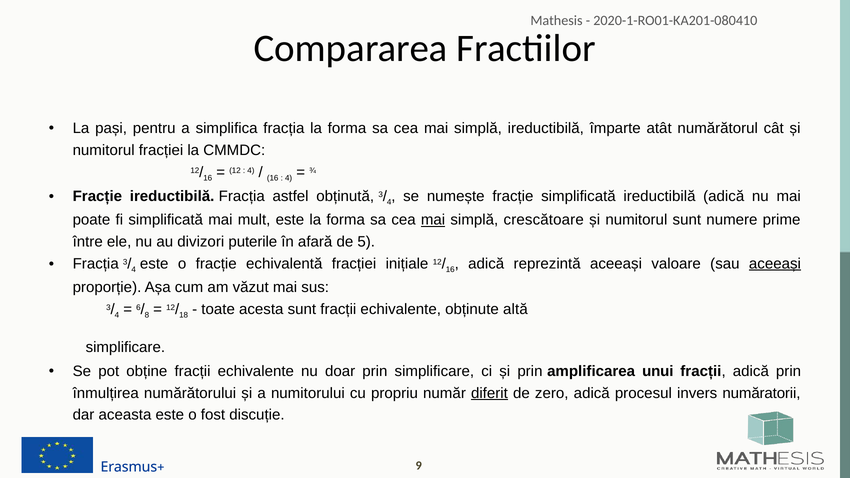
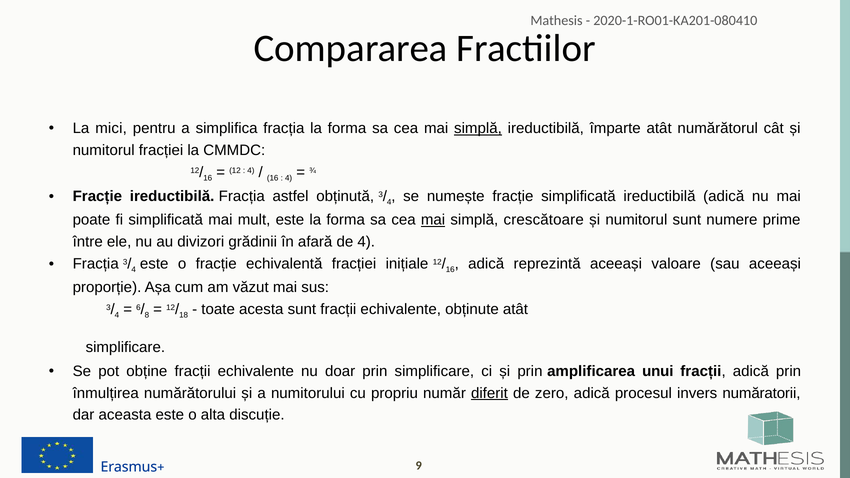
pași: pași -> mici (111, 128)
simplă underline: none -> present (478, 128)
puterile: puterile -> grădinii (253, 242)
de 5: 5 -> 4 (366, 242)
aceeași underline: present -> none (775, 264)
obținute altă: altă -> atât (515, 310)
fost: fost -> alta (213, 415)
